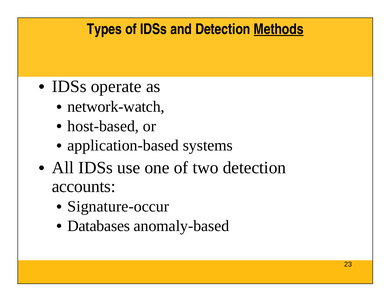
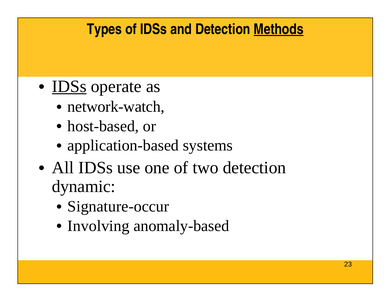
IDSs underline: none -> present (69, 86)
accounts: accounts -> dynamic (84, 186)
Databases: Databases -> Involving (99, 226)
